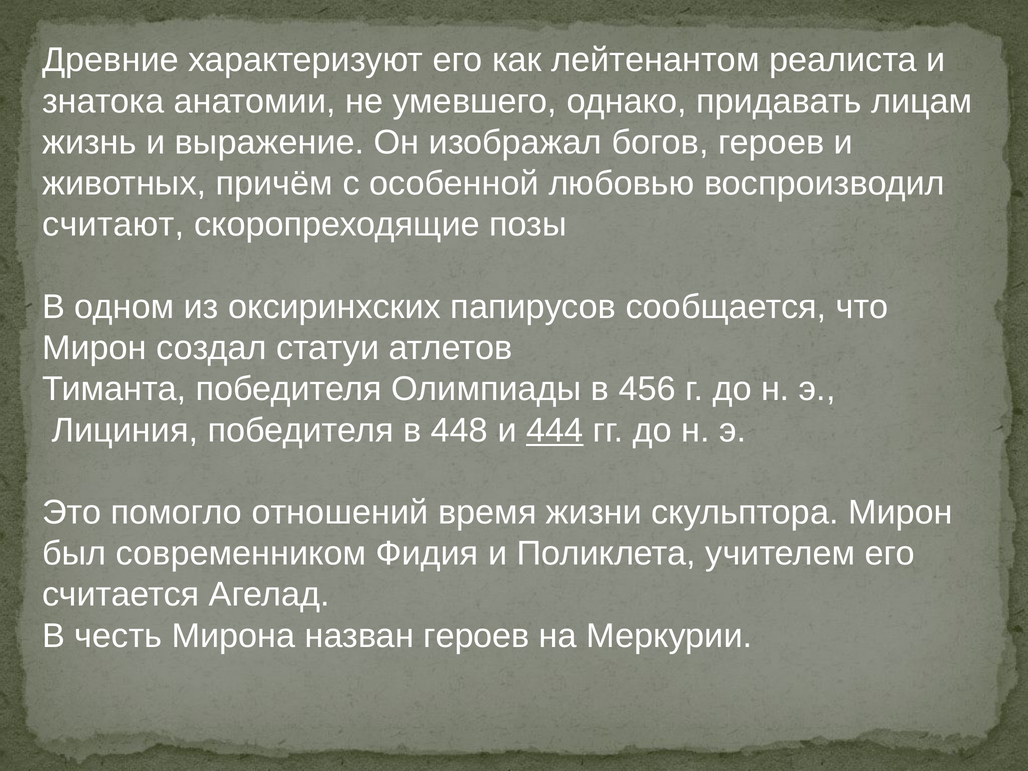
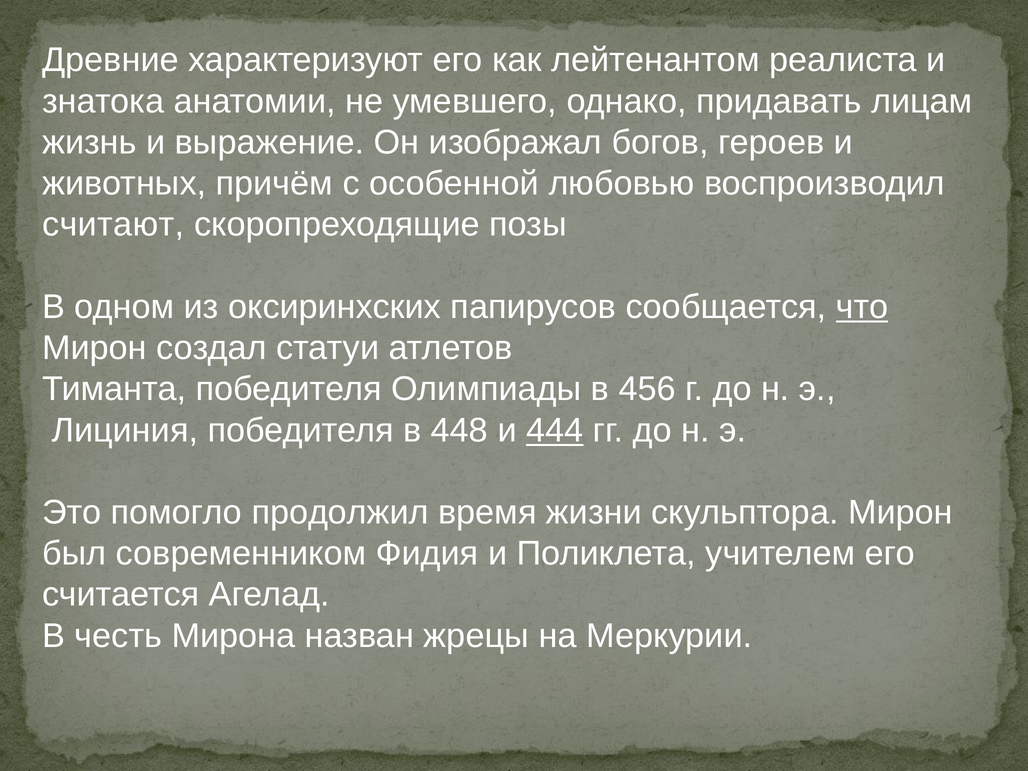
что underline: none -> present (862, 307)
отношений: отношений -> продолжил (340, 512)
назван героев: героев -> жрецы (476, 636)
